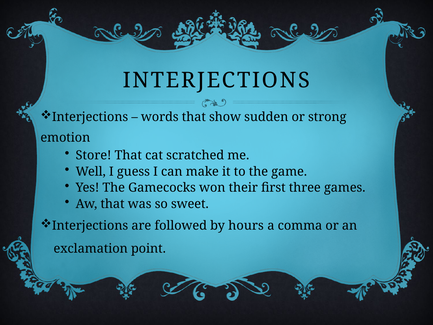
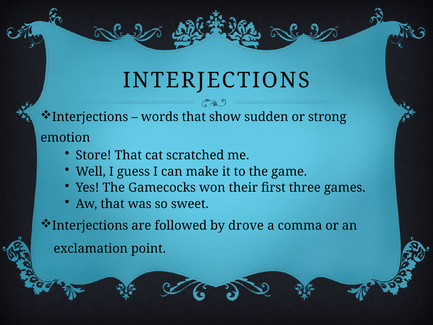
hours: hours -> drove (246, 225)
